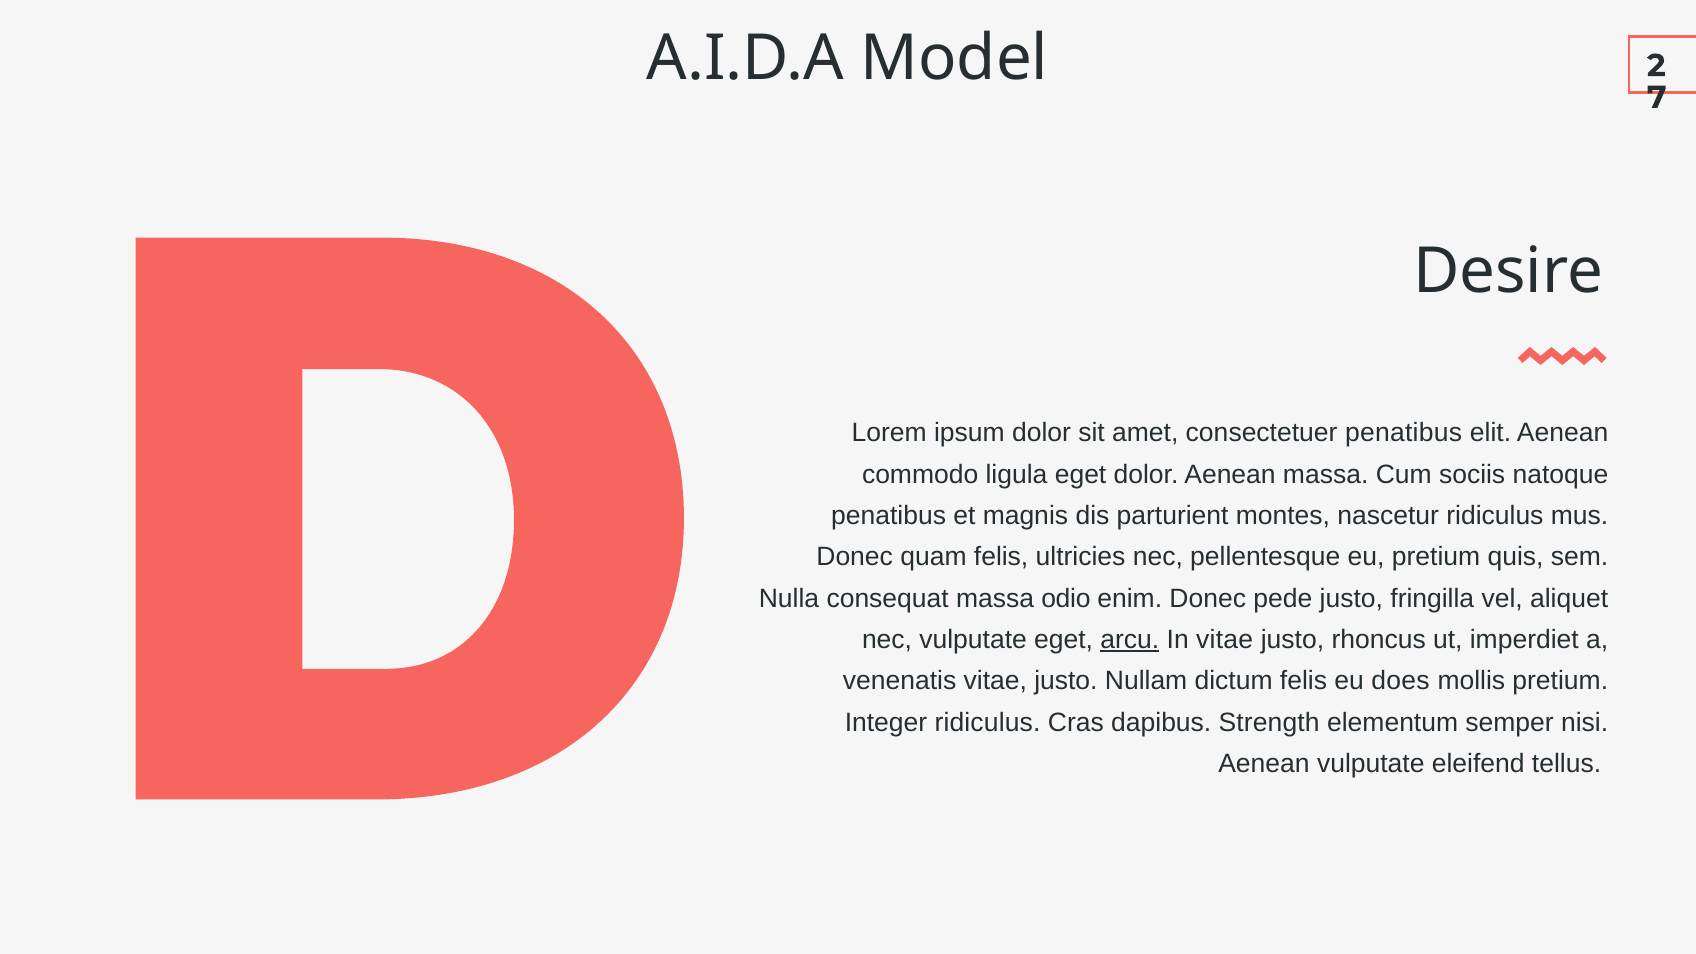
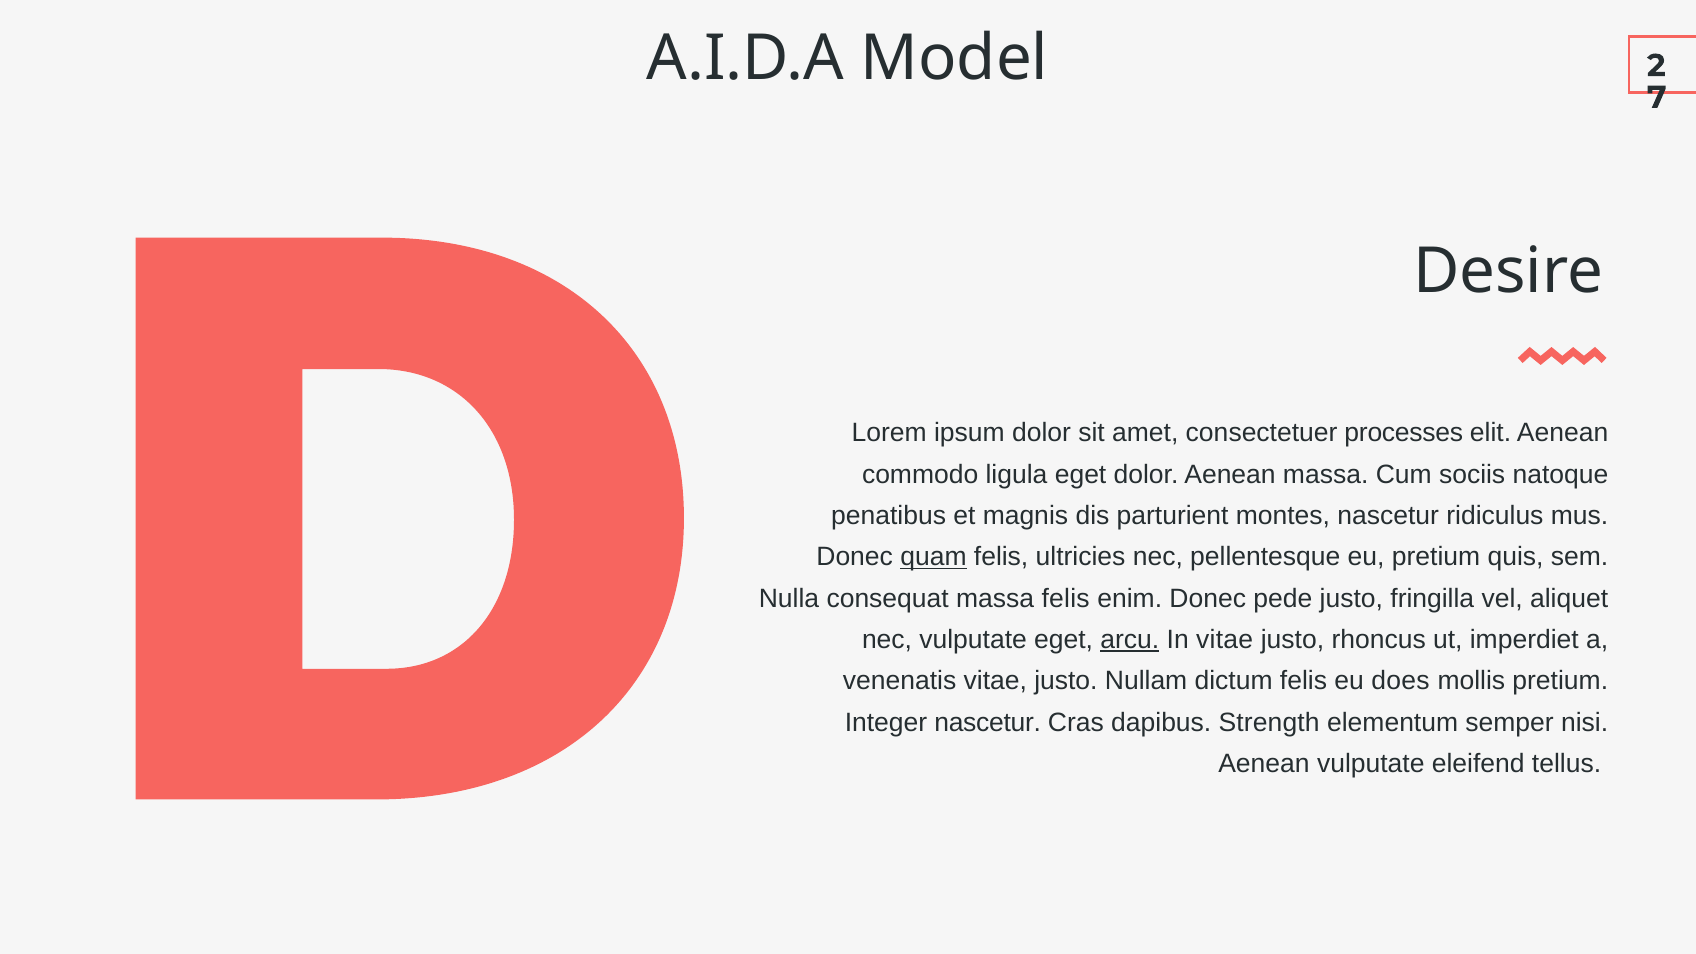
consectetuer penatibus: penatibus -> processes (1404, 433)
quam underline: none -> present (933, 557)
massa odio: odio -> felis (1066, 599)
Integer ridiculus: ridiculus -> nascetur (988, 723)
